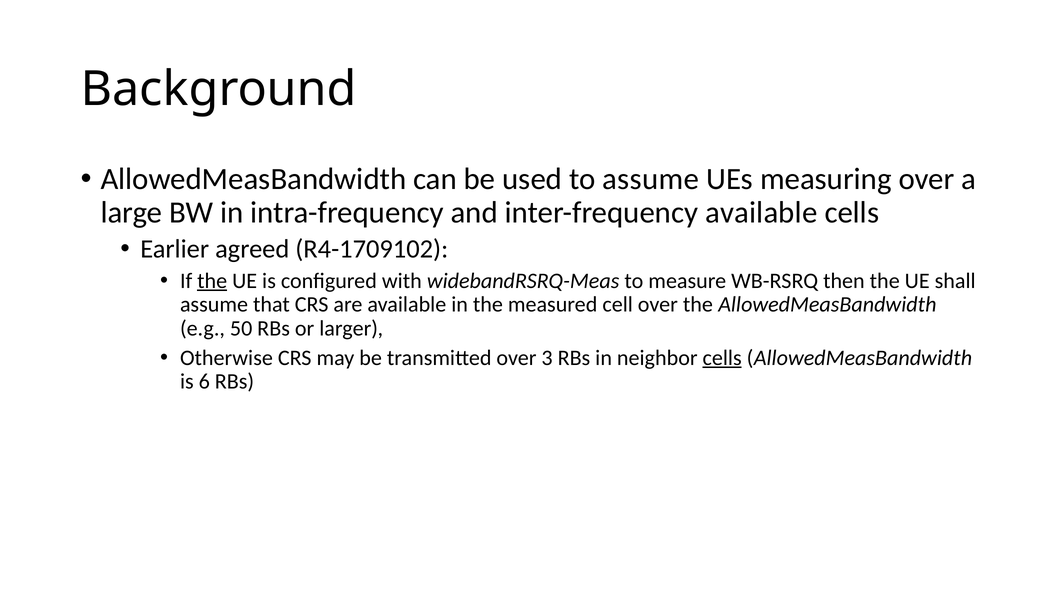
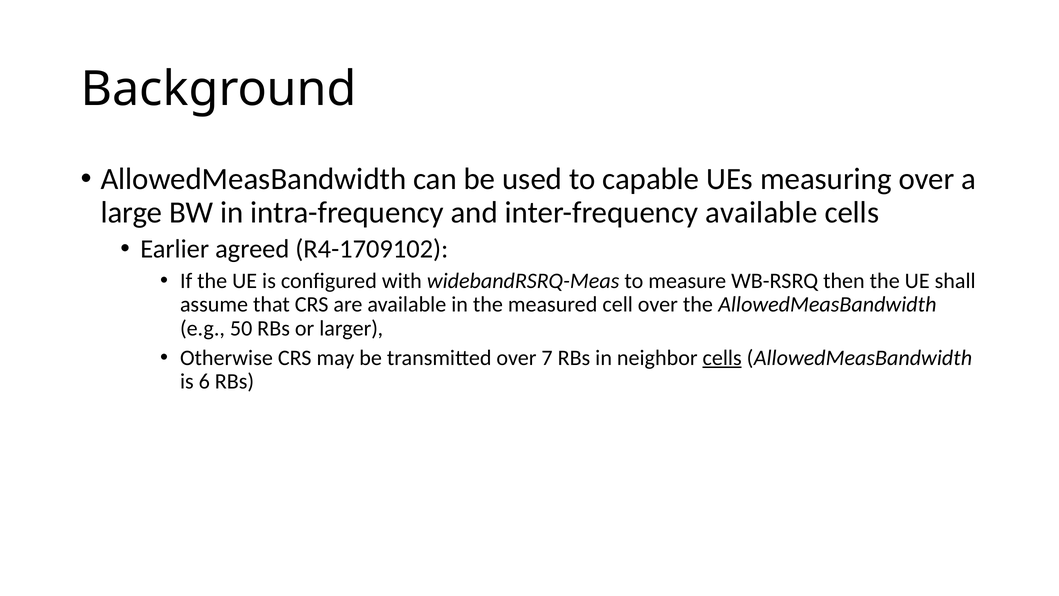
to assume: assume -> capable (651, 179)
the underline: present -> none (212, 281)
3: 3 -> 7 (547, 358)
